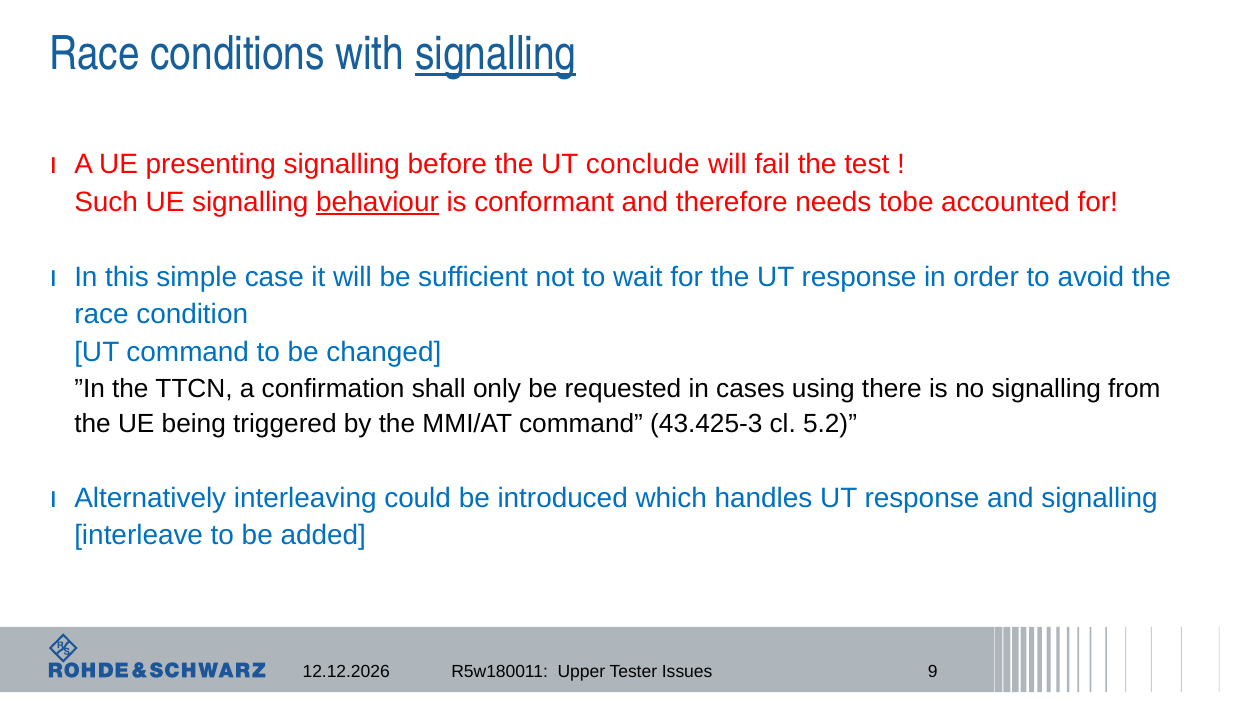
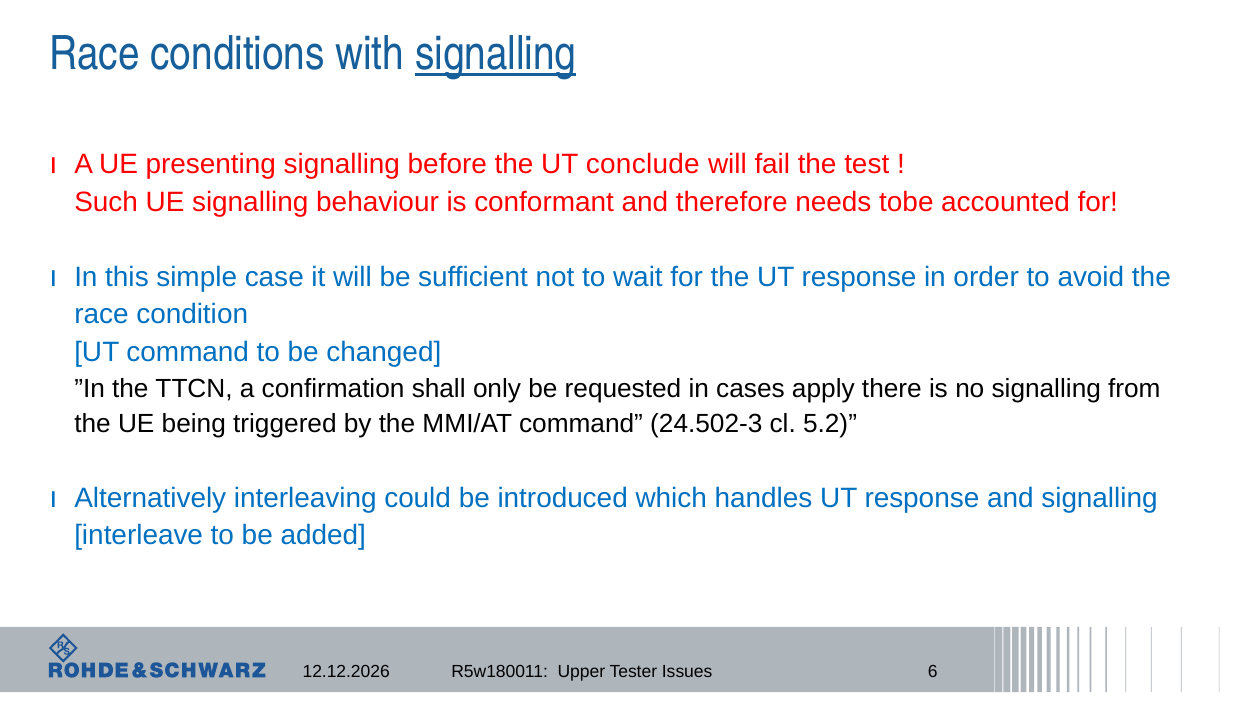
behaviour underline: present -> none (378, 202)
using: using -> apply (823, 388)
43.425-3: 43.425-3 -> 24.502-3 (706, 424)
9: 9 -> 6 (933, 672)
